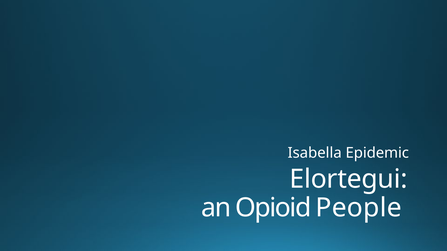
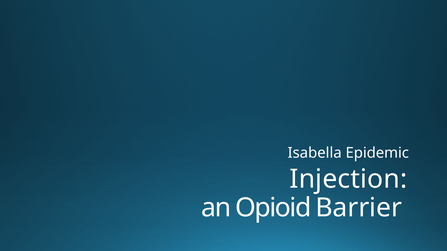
Elortegui: Elortegui -> Injection (348, 180)
People: People -> Barrier (359, 208)
